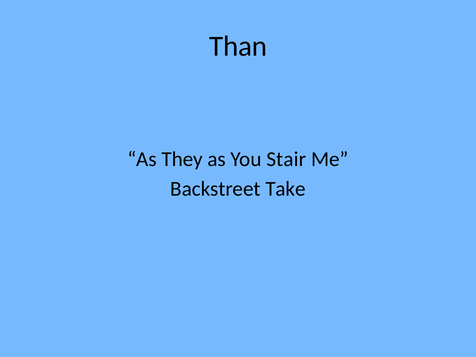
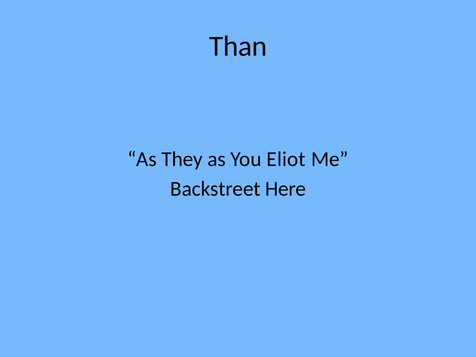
Stair: Stair -> Eliot (286, 159)
Take: Take -> Here (286, 189)
